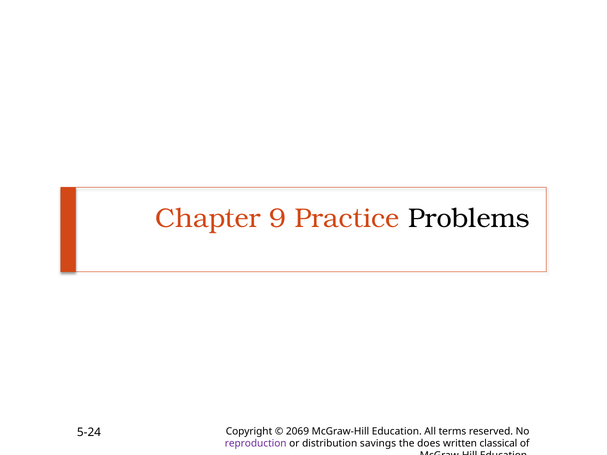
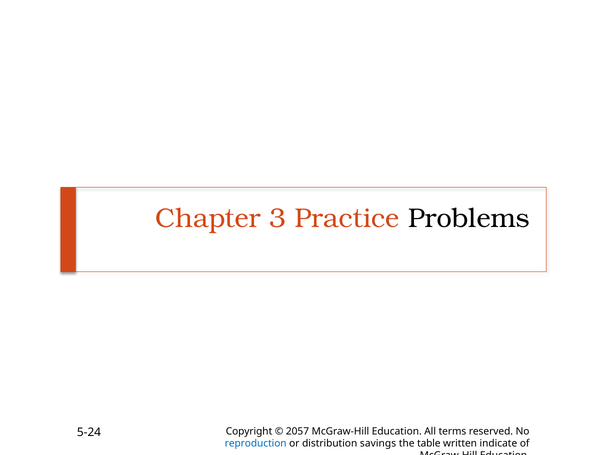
9: 9 -> 3 (278, 218)
2069: 2069 -> 2057 (297, 432)
reproduction colour: purple -> blue (256, 444)
does: does -> table (429, 444)
classical: classical -> indicate (498, 444)
